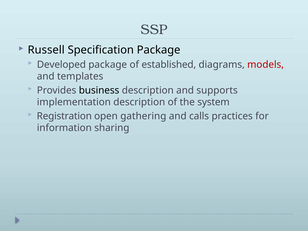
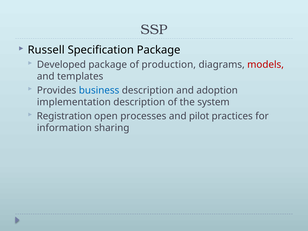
established: established -> production (169, 65)
business colour: black -> blue (99, 90)
supports: supports -> adoption (217, 90)
gathering: gathering -> processes (143, 116)
calls: calls -> pilot (199, 116)
